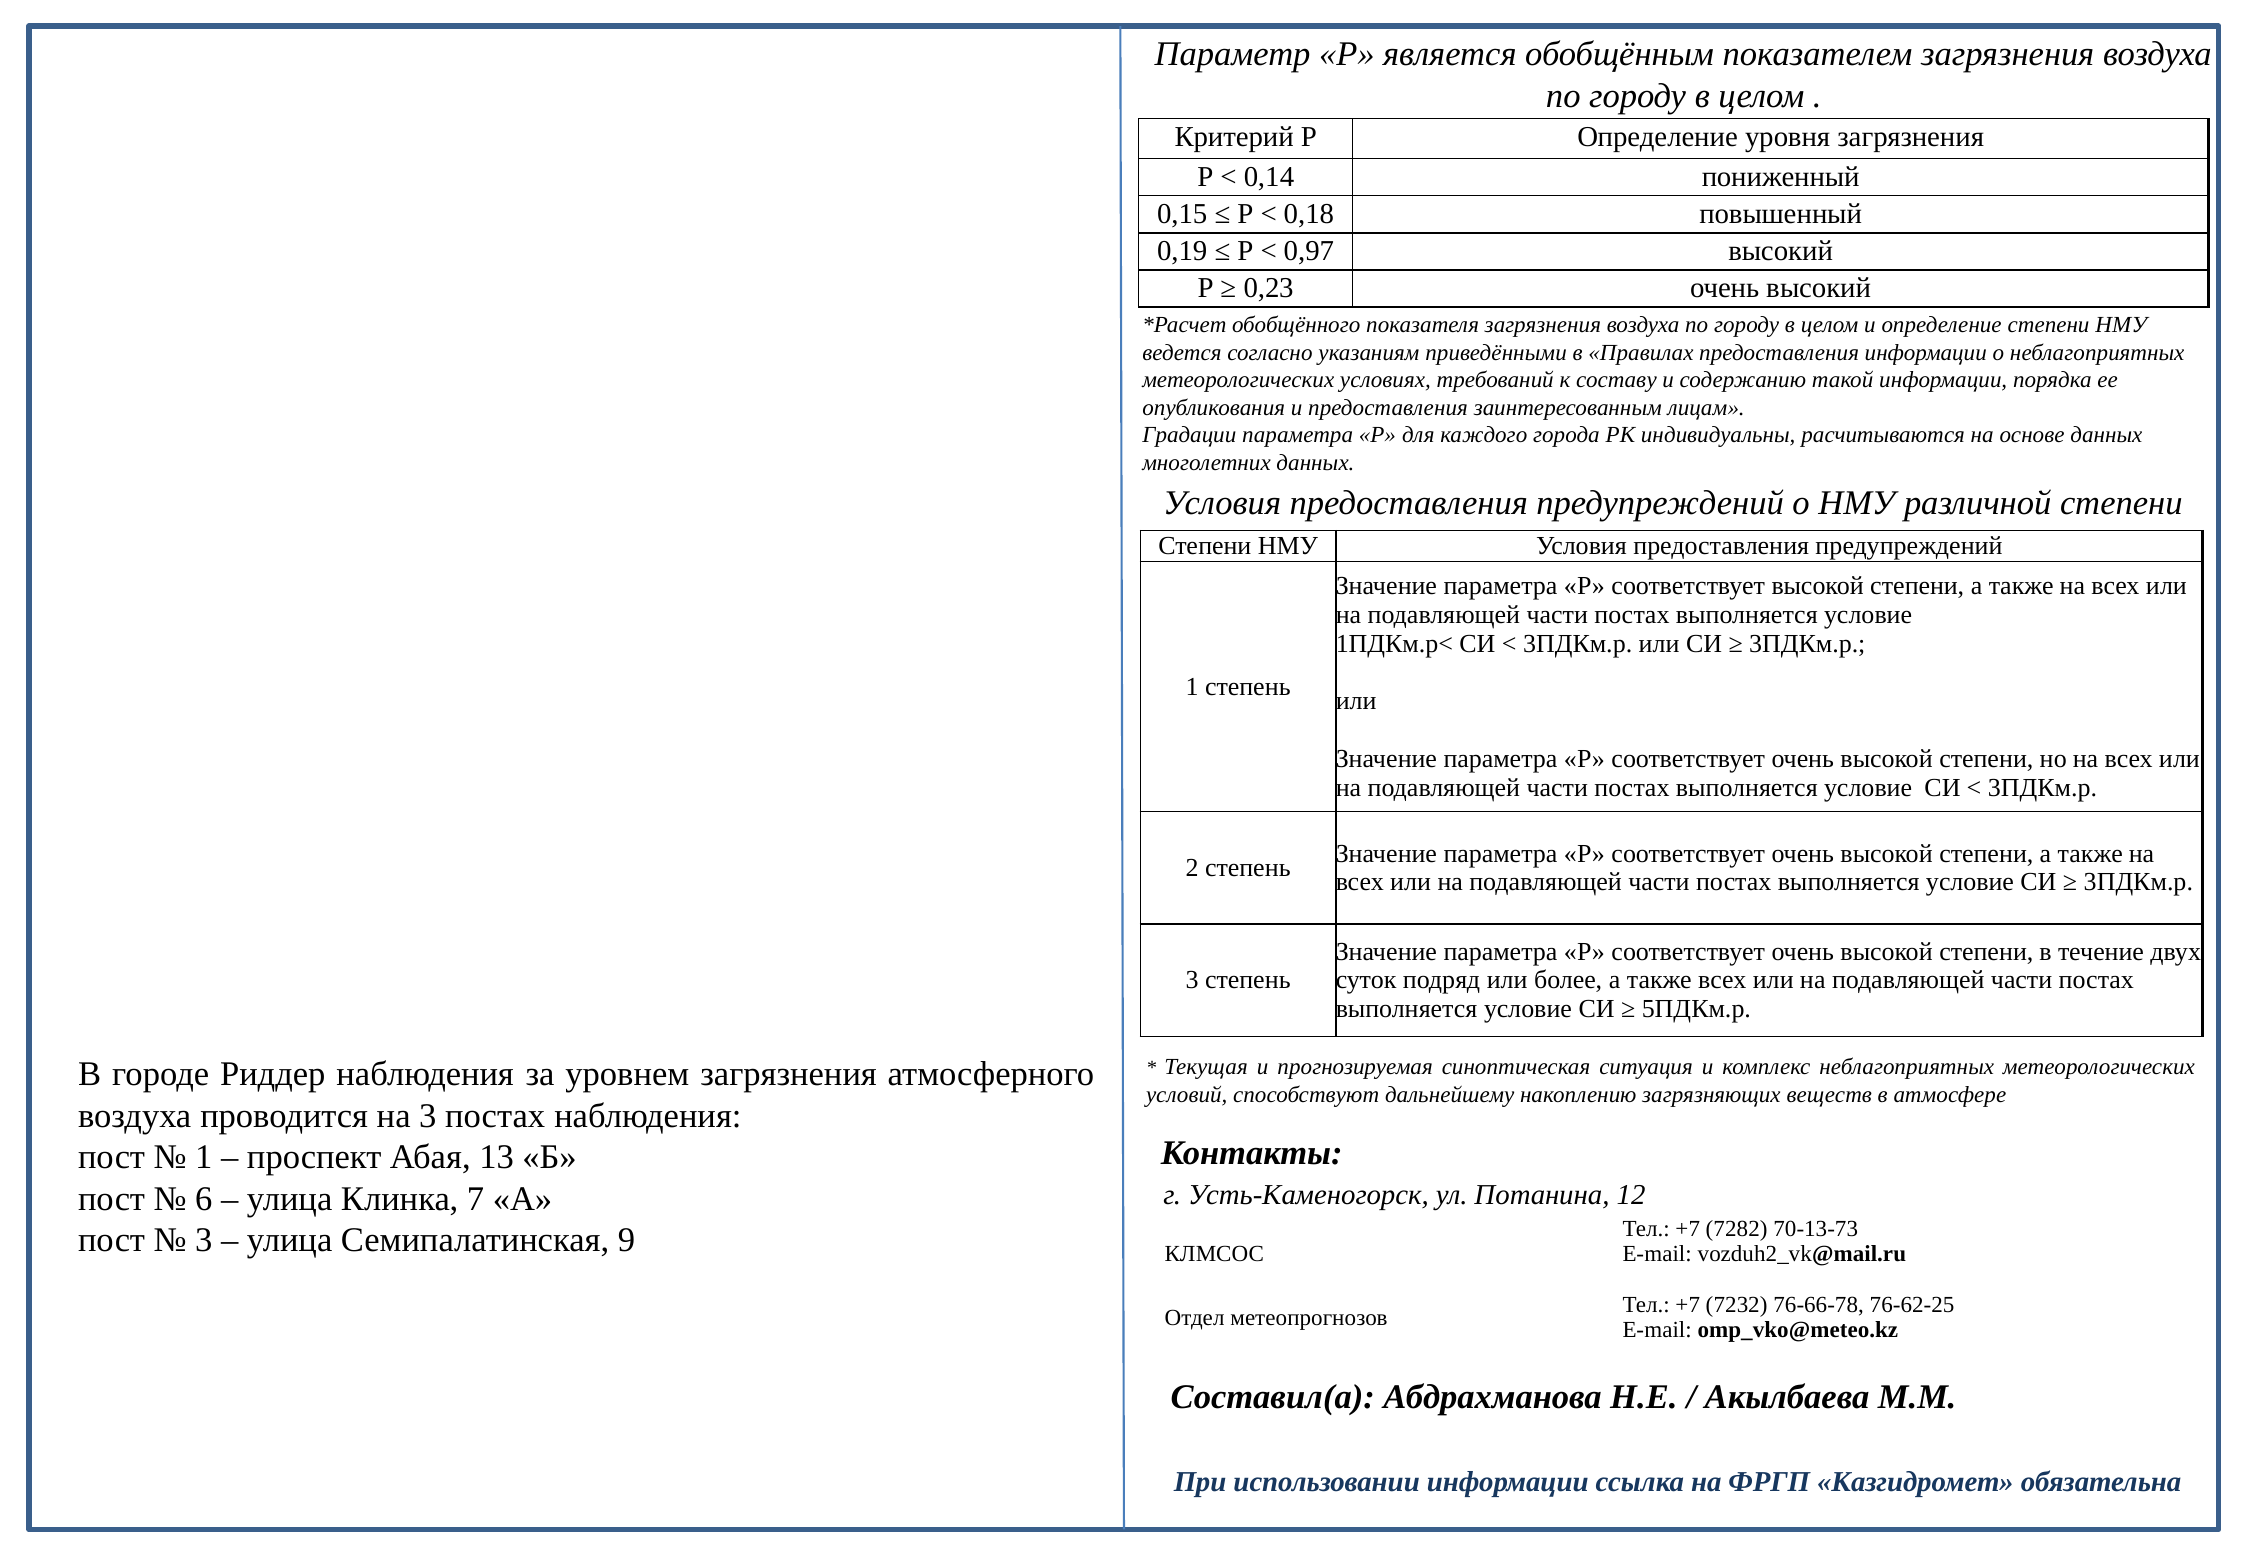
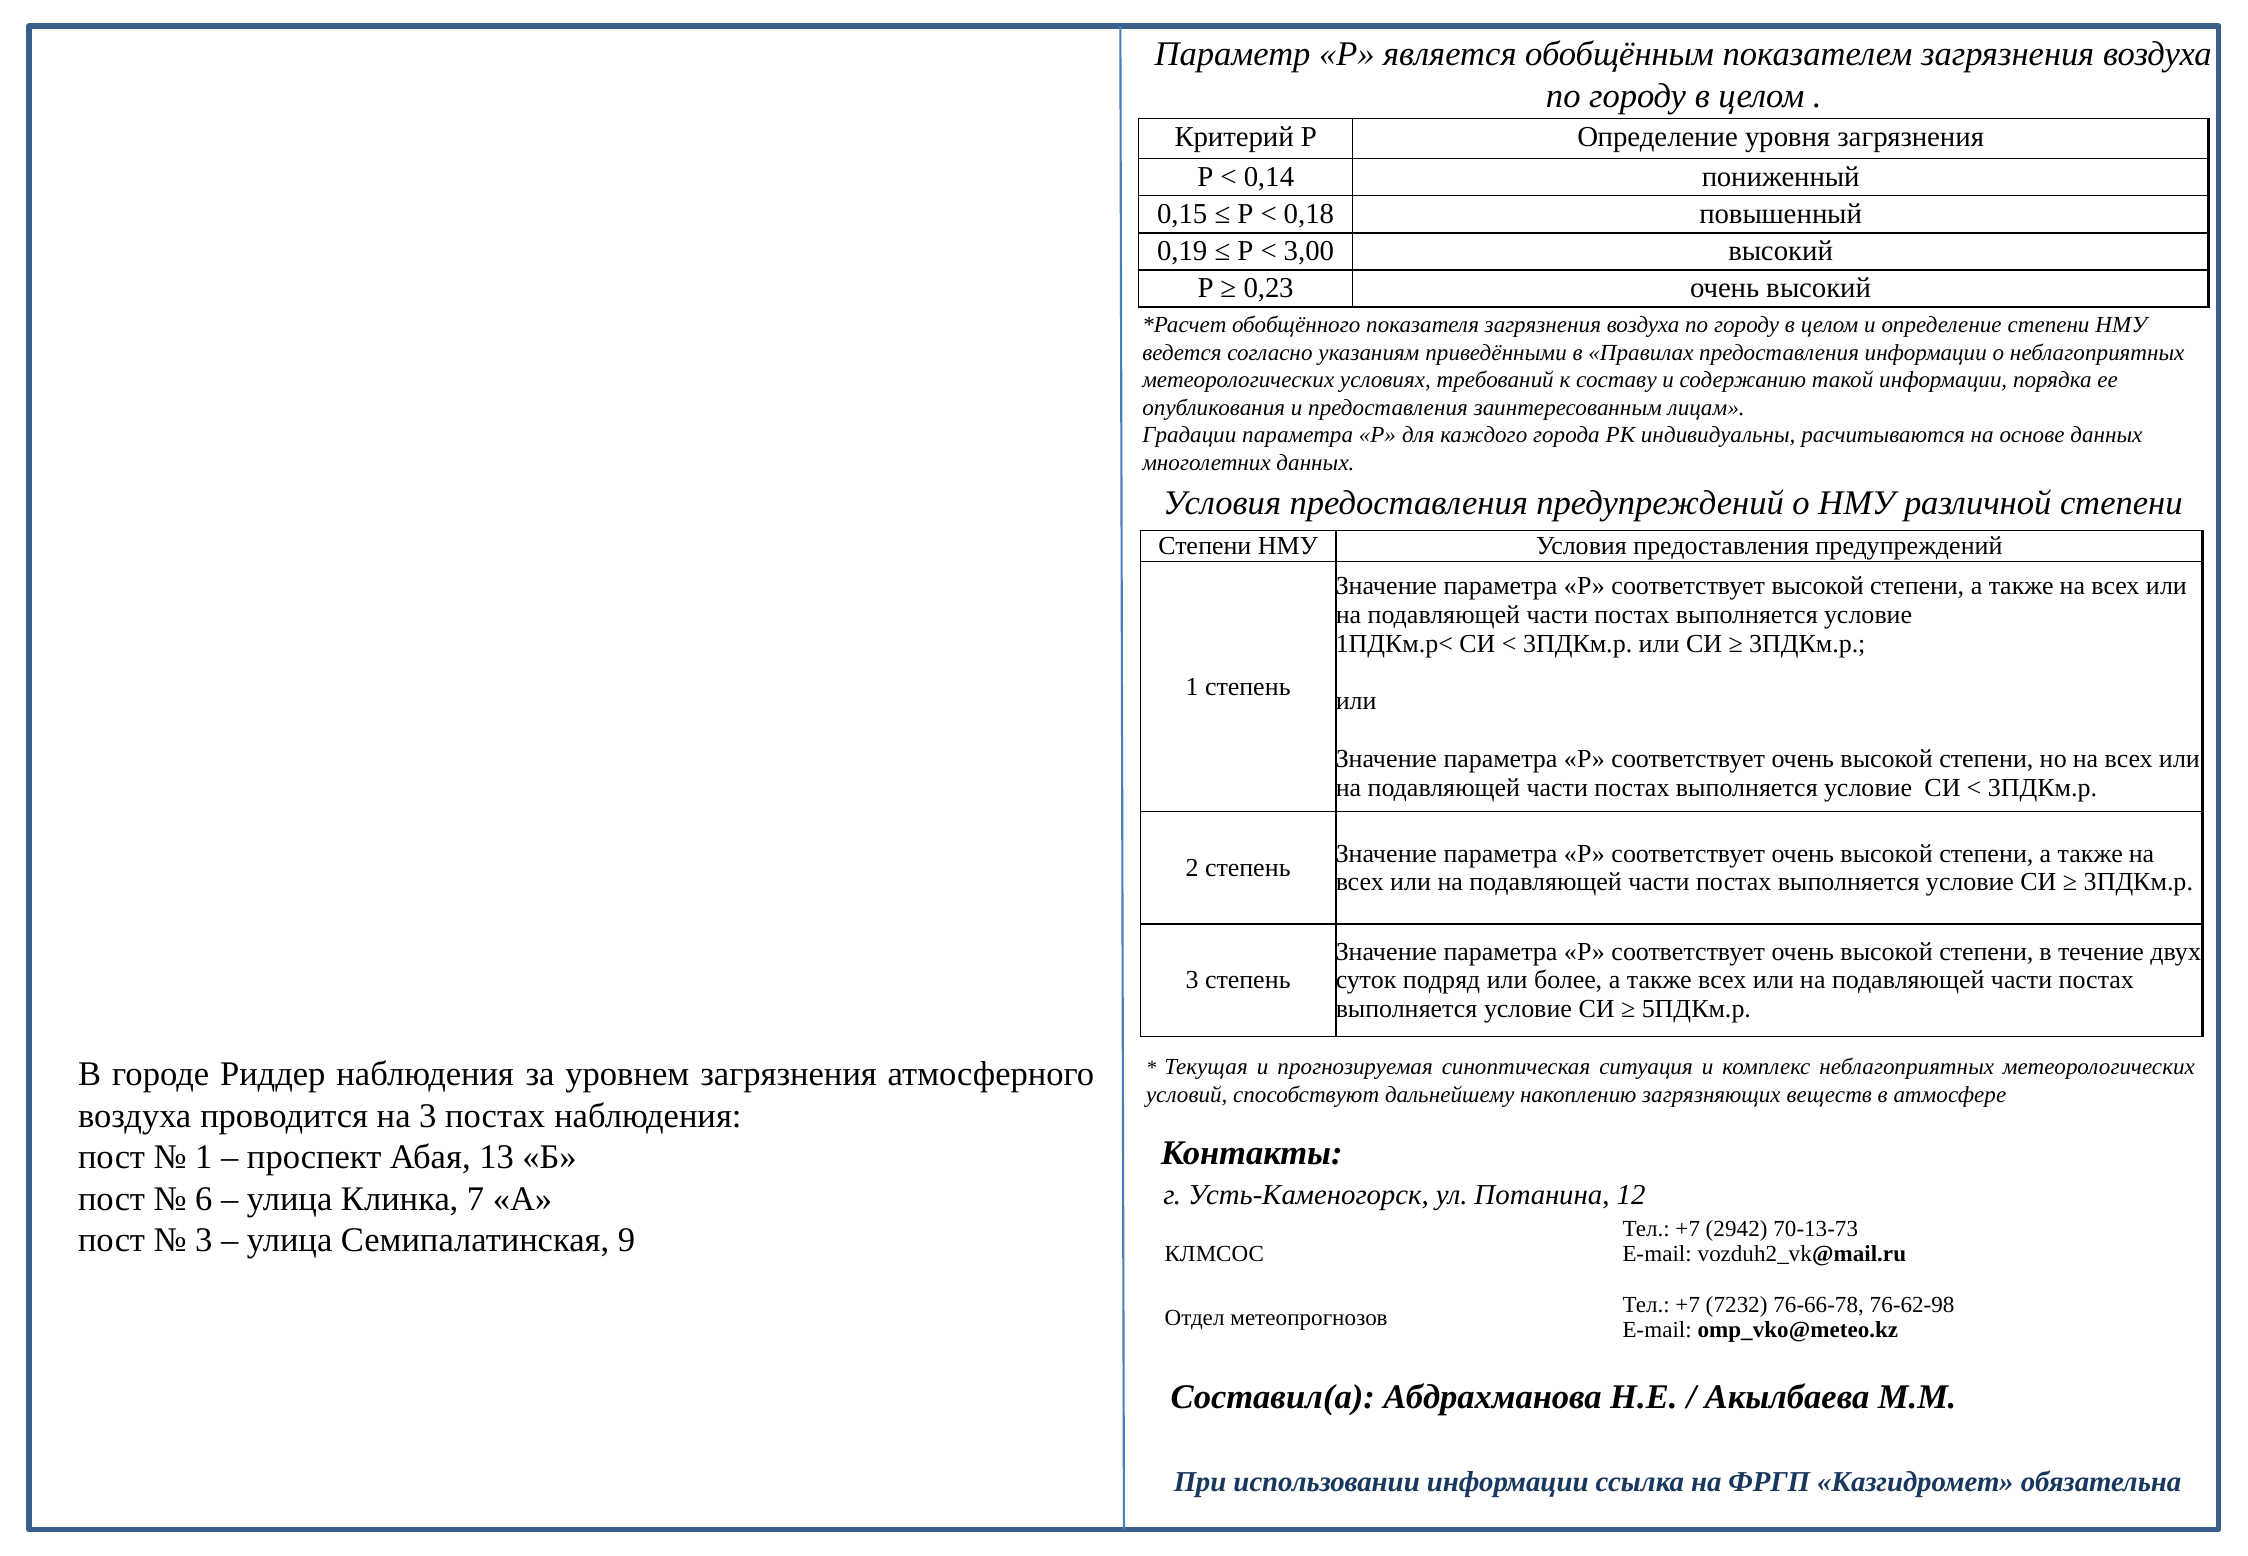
0,97: 0,97 -> 3,00 (1309, 251)
7282: 7282 -> 2942 (1737, 1229)
76-62-25: 76-62-25 -> 76-62-98 (1912, 1305)
